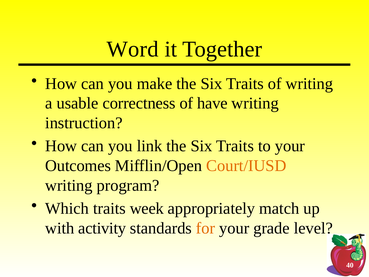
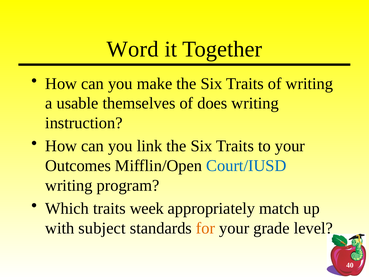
correctness: correctness -> themselves (139, 103)
have: have -> does (212, 103)
Court/IUSD colour: orange -> blue (246, 166)
activity: activity -> subject (102, 228)
